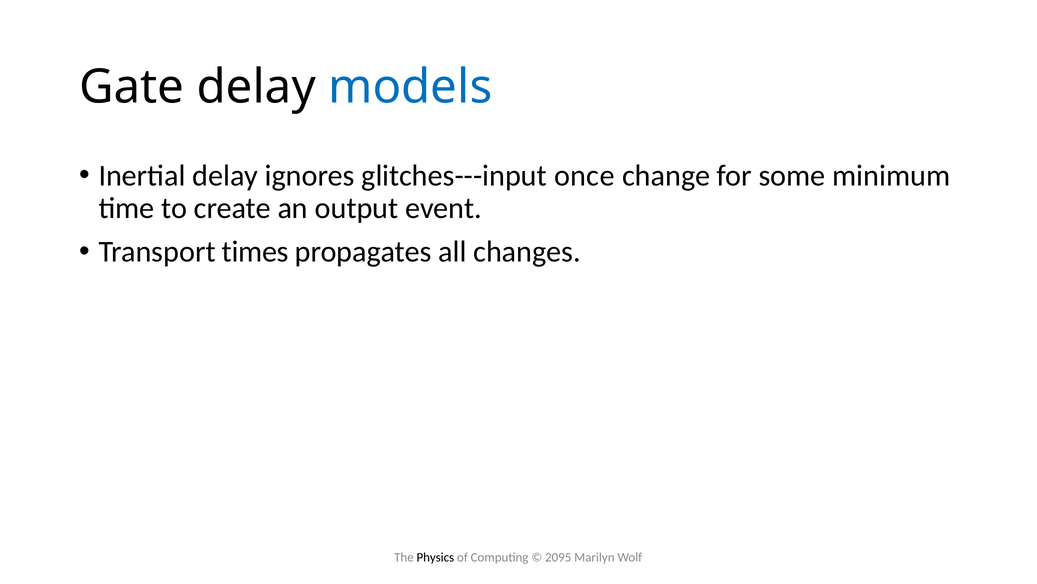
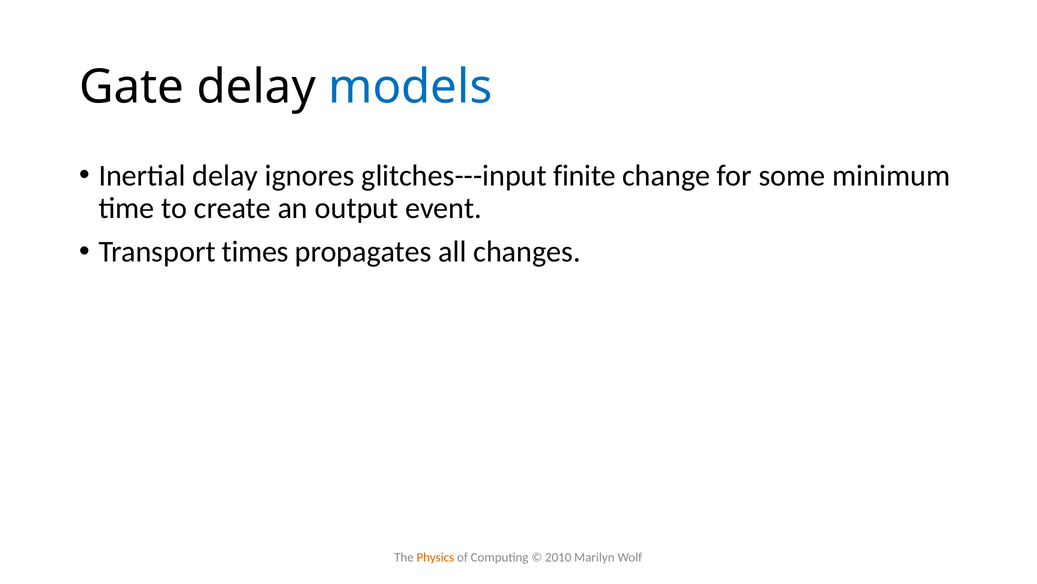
once: once -> finite (585, 175)
Physics colour: black -> orange (435, 557)
2095: 2095 -> 2010 (558, 557)
